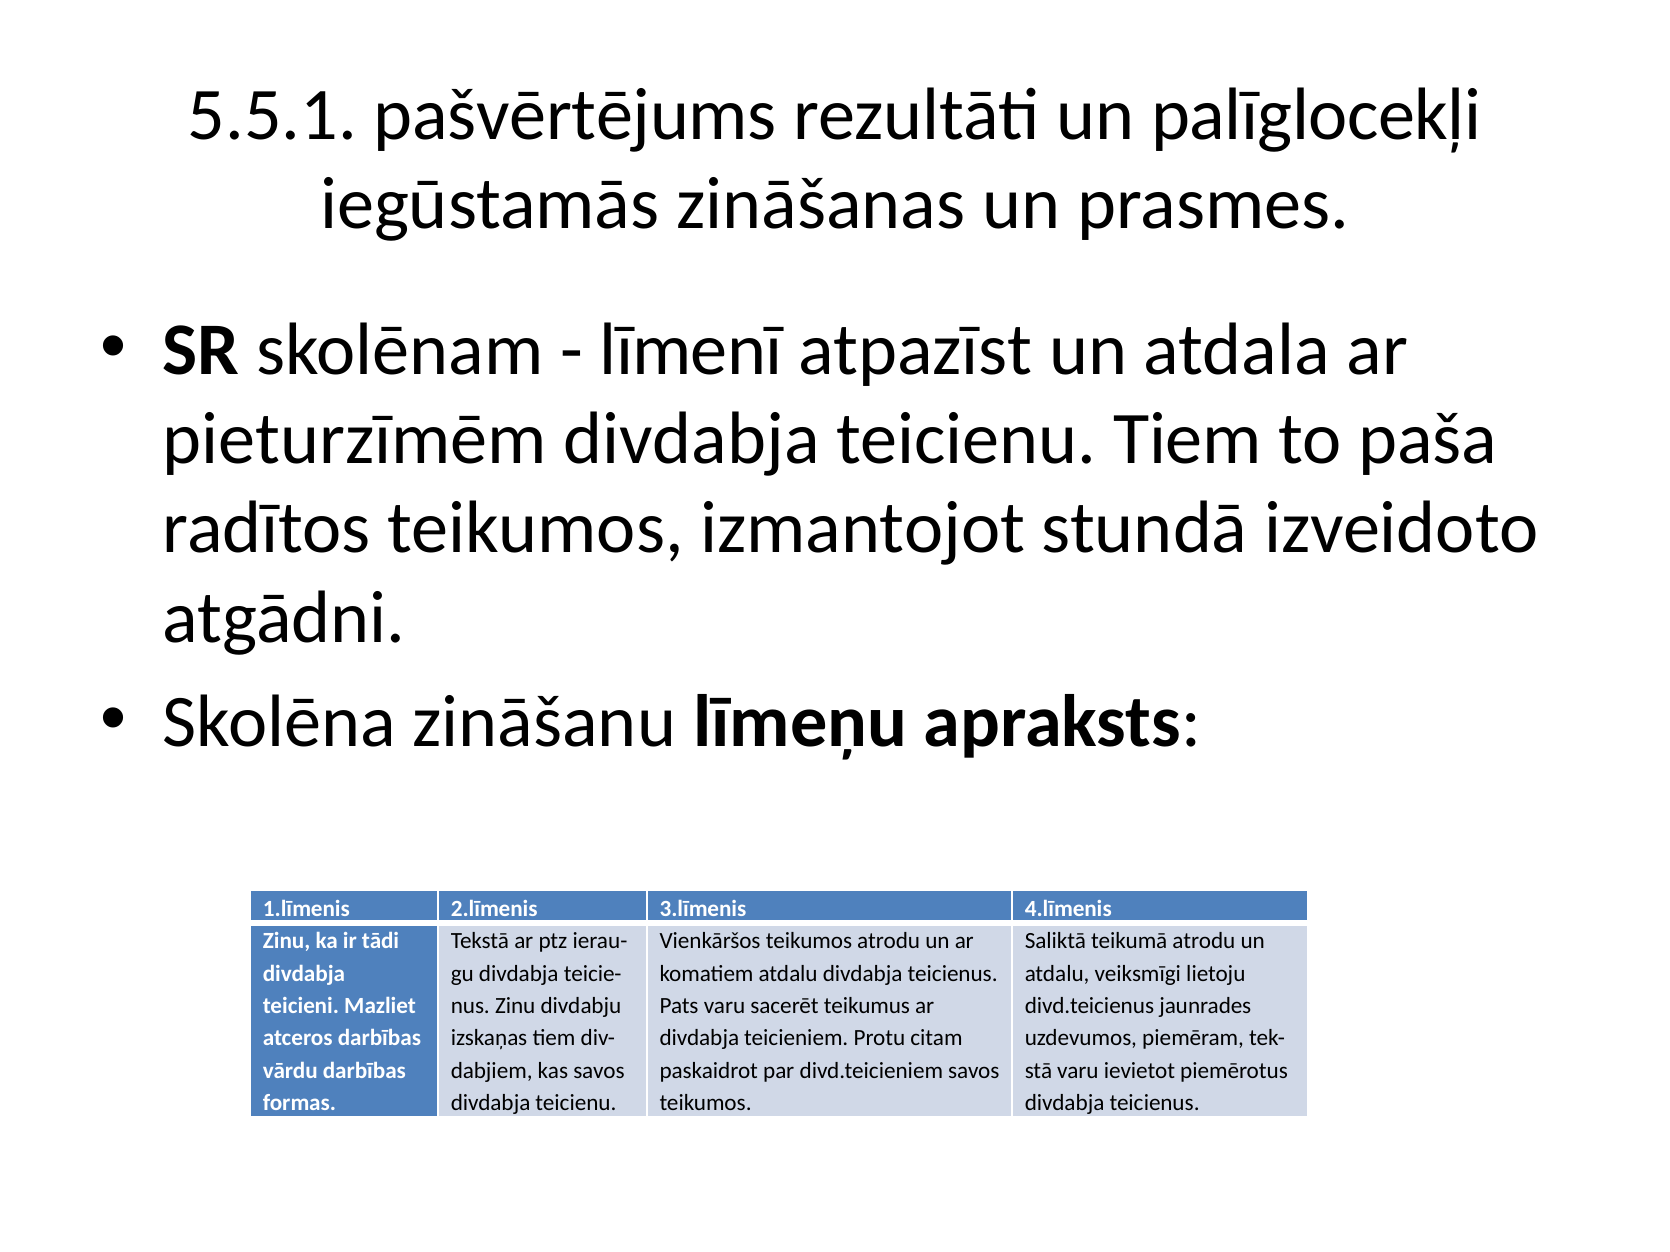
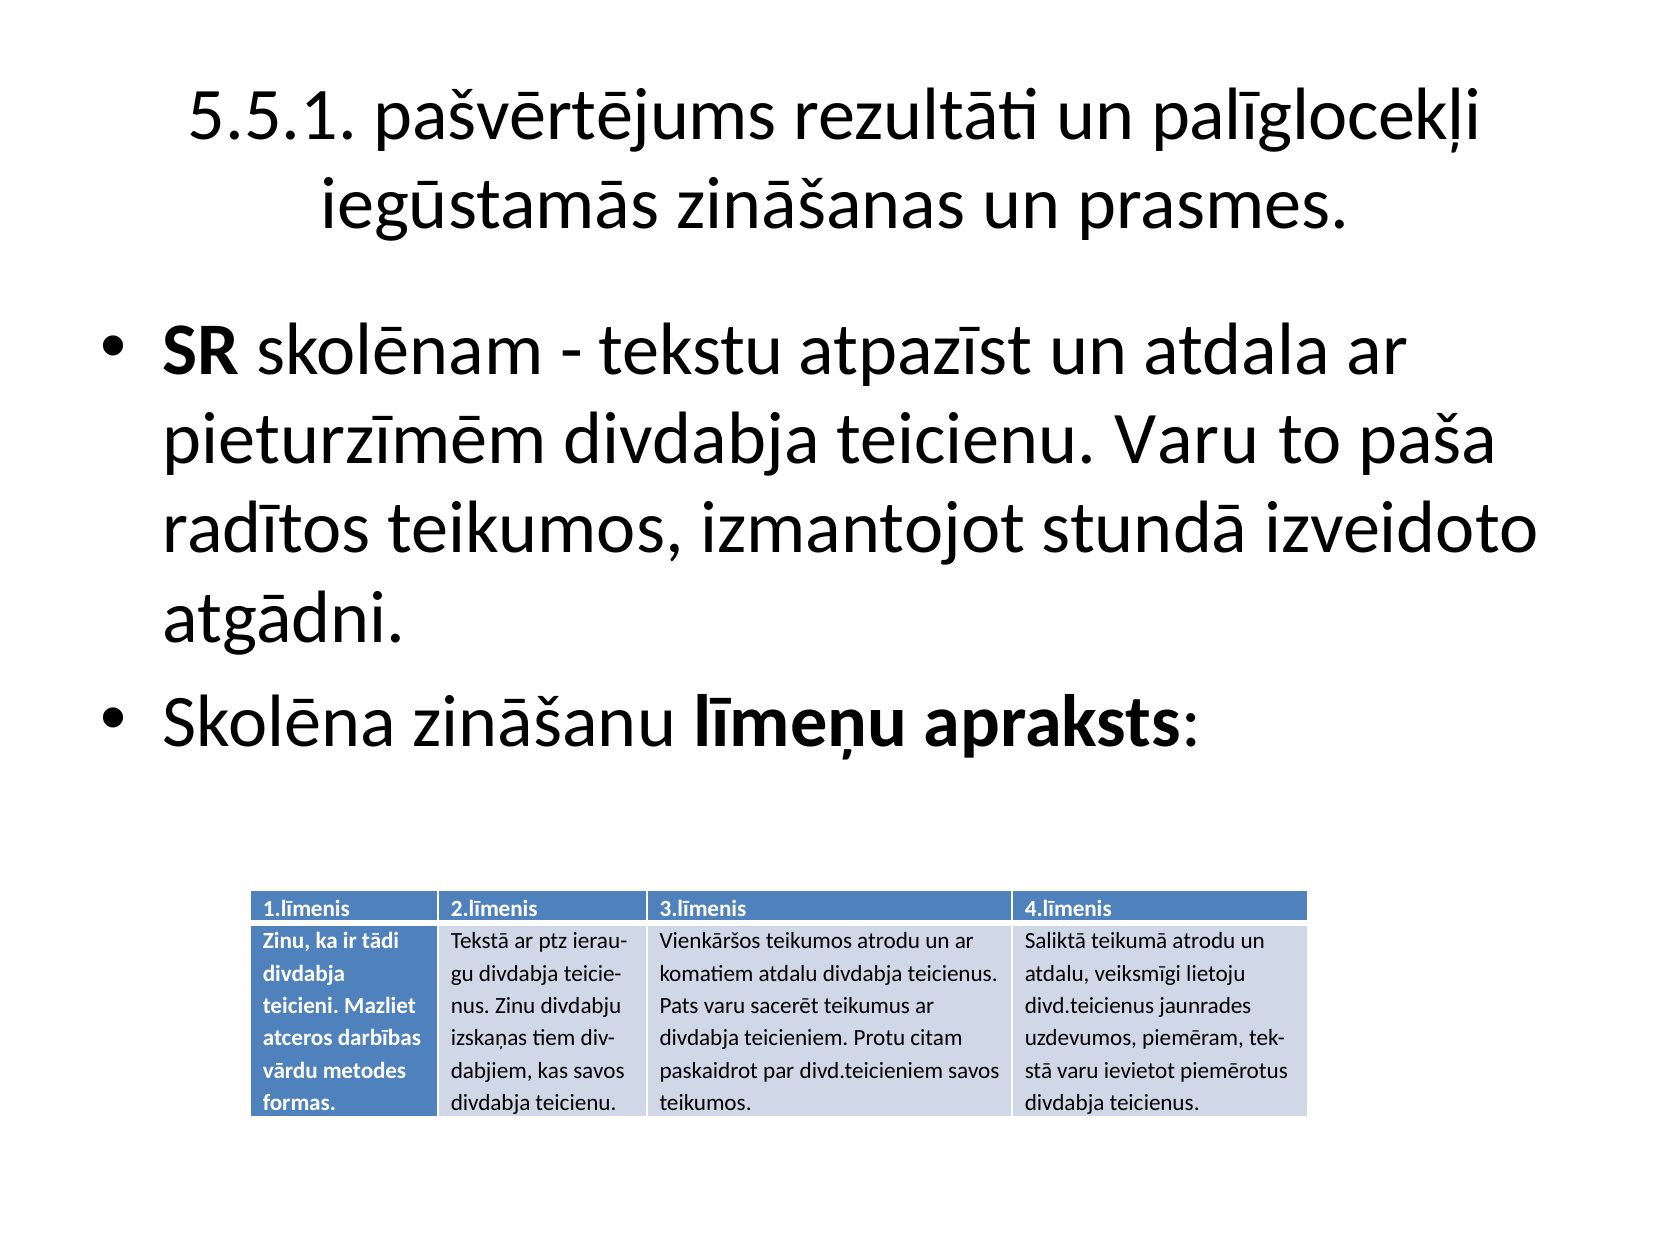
līmenī: līmenī -> tekstu (691, 350)
teicienu Tiem: Tiem -> Varu (1187, 440)
vārdu darbības: darbības -> metodes (364, 1071)
